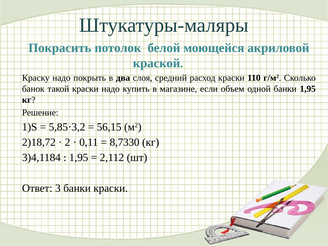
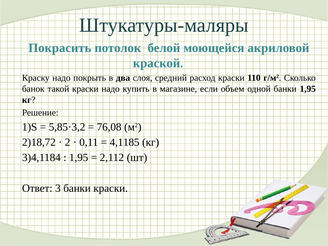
56,15: 56,15 -> 76,08 (109, 127)
8,7330: 8,7330 -> 4,1185 (125, 142)
